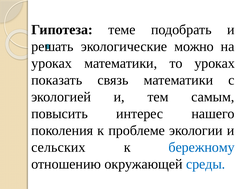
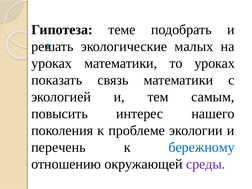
можно: можно -> малых (194, 47)
сельских: сельских -> перечень (58, 147)
среды colour: blue -> purple (206, 164)
